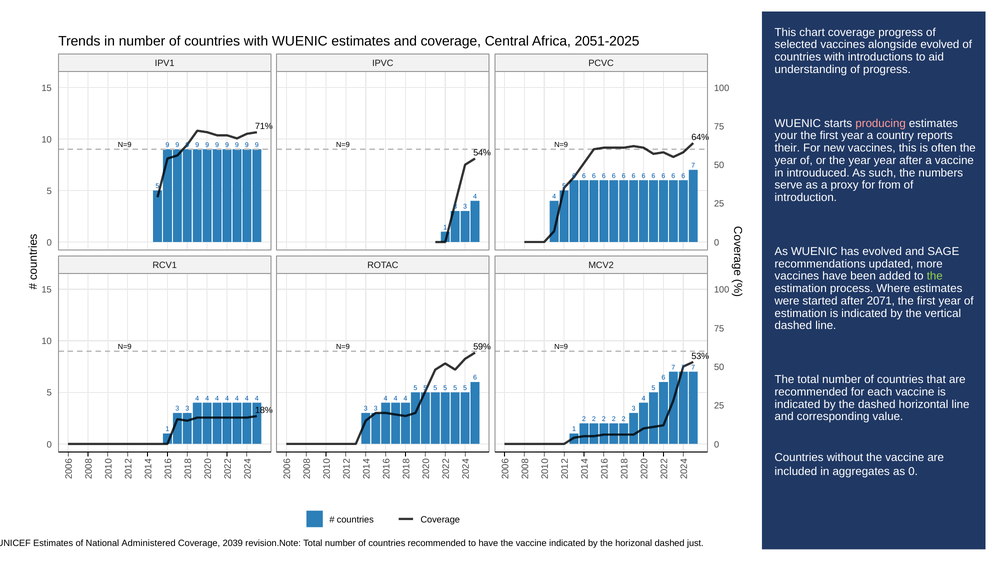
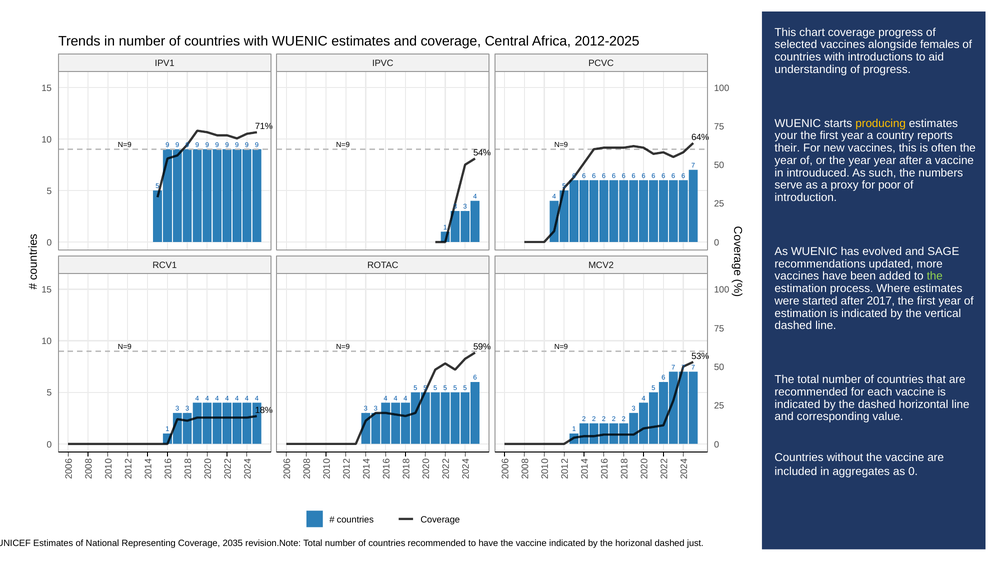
2051-2025: 2051-2025 -> 2012-2025 (607, 41)
alongside evolved: evolved -> females (940, 45)
producing colour: pink -> yellow (881, 123)
from: from -> poor (889, 185)
2071: 2071 -> 2017 (881, 301)
Administered: Administered -> Representing (149, 544)
2039: 2039 -> 2035 (233, 544)
